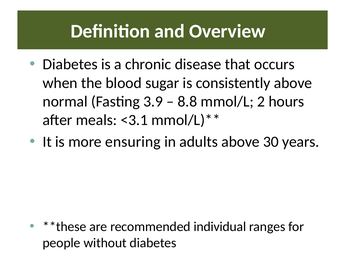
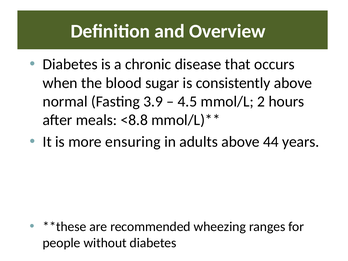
8.8: 8.8 -> 4.5 (187, 101)
<3.1: <3.1 -> <8.8 (134, 120)
30: 30 -> 44 (271, 142)
individual: individual -> wheezing (220, 227)
